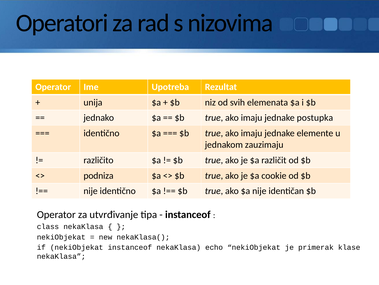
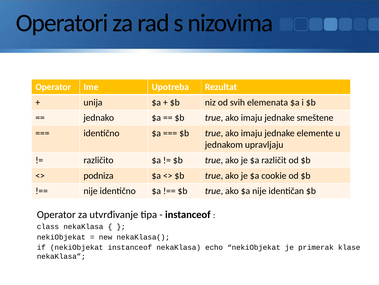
postupka: postupka -> smeštene (315, 117)
zauzimaju: zauzimaju -> upravljaju (264, 144)
